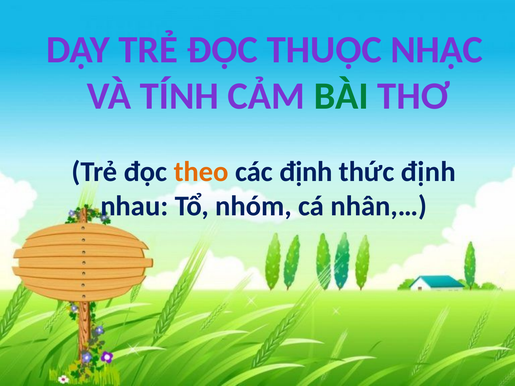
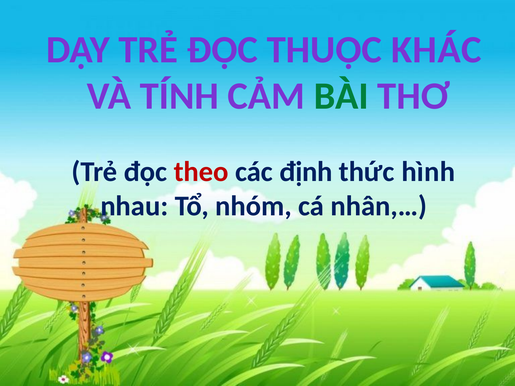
NHẠC: NHẠC -> KHÁC (436, 50)
theo colour: orange -> red (201, 172)
thức định: định -> hình (428, 172)
